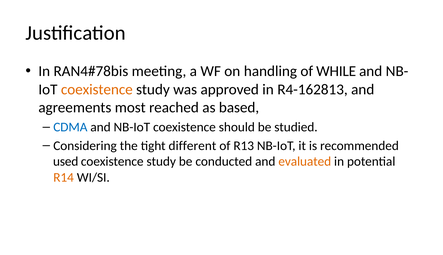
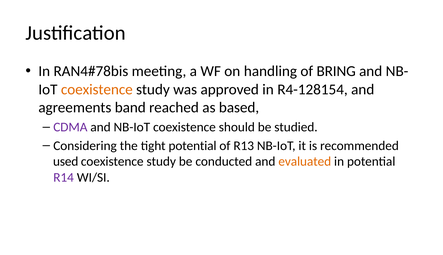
WHILE: WHILE -> BRING (336, 72)
R4-162813: R4-162813 -> R4-128154 (313, 90)
most: most -> band (130, 108)
CDMA colour: blue -> purple (70, 127)
tight different: different -> potential (193, 146)
R14 colour: orange -> purple (64, 178)
